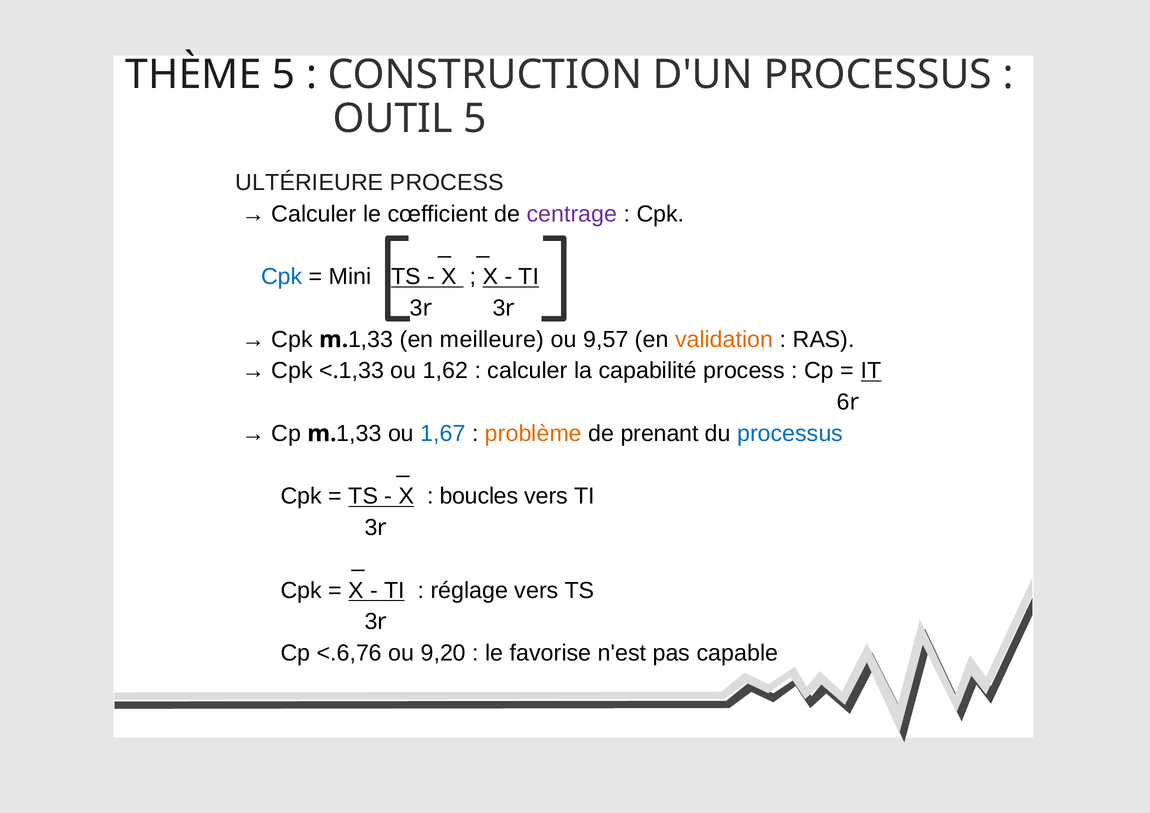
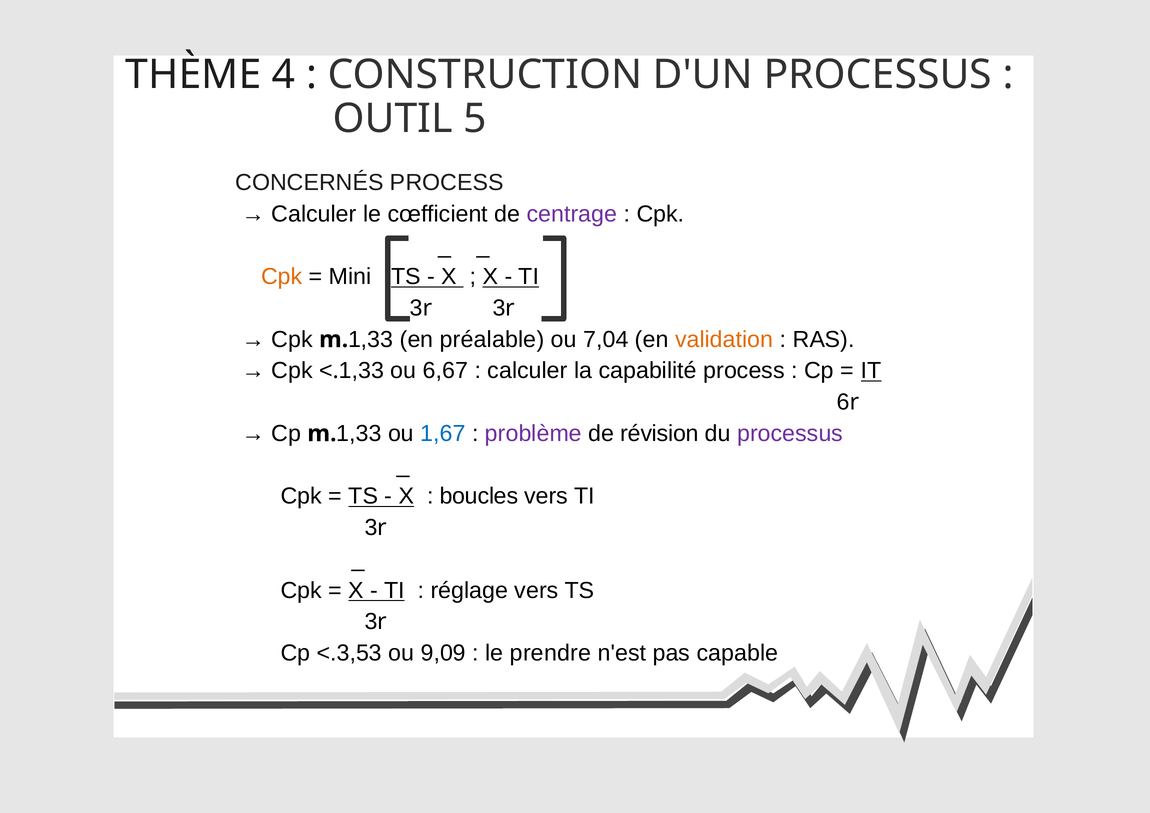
THÈME 5: 5 -> 4 (284, 75)
ULTÉRIEURE: ULTÉRIEURE -> CONCERNÉS (309, 183)
Cpk colour: blue -> orange (282, 277)
meilleure: meilleure -> préalable (492, 340)
9,57: 9,57 -> 7,04 (606, 340)
1,62: 1,62 -> 6,67 (445, 371)
problème colour: orange -> purple (533, 434)
prenant: prenant -> révision (660, 434)
processus colour: blue -> purple (790, 434)
<.6,76: <.6,76 -> <.3,53 (349, 653)
9,20: 9,20 -> 9,09 (443, 653)
favorise: favorise -> prendre (551, 653)
